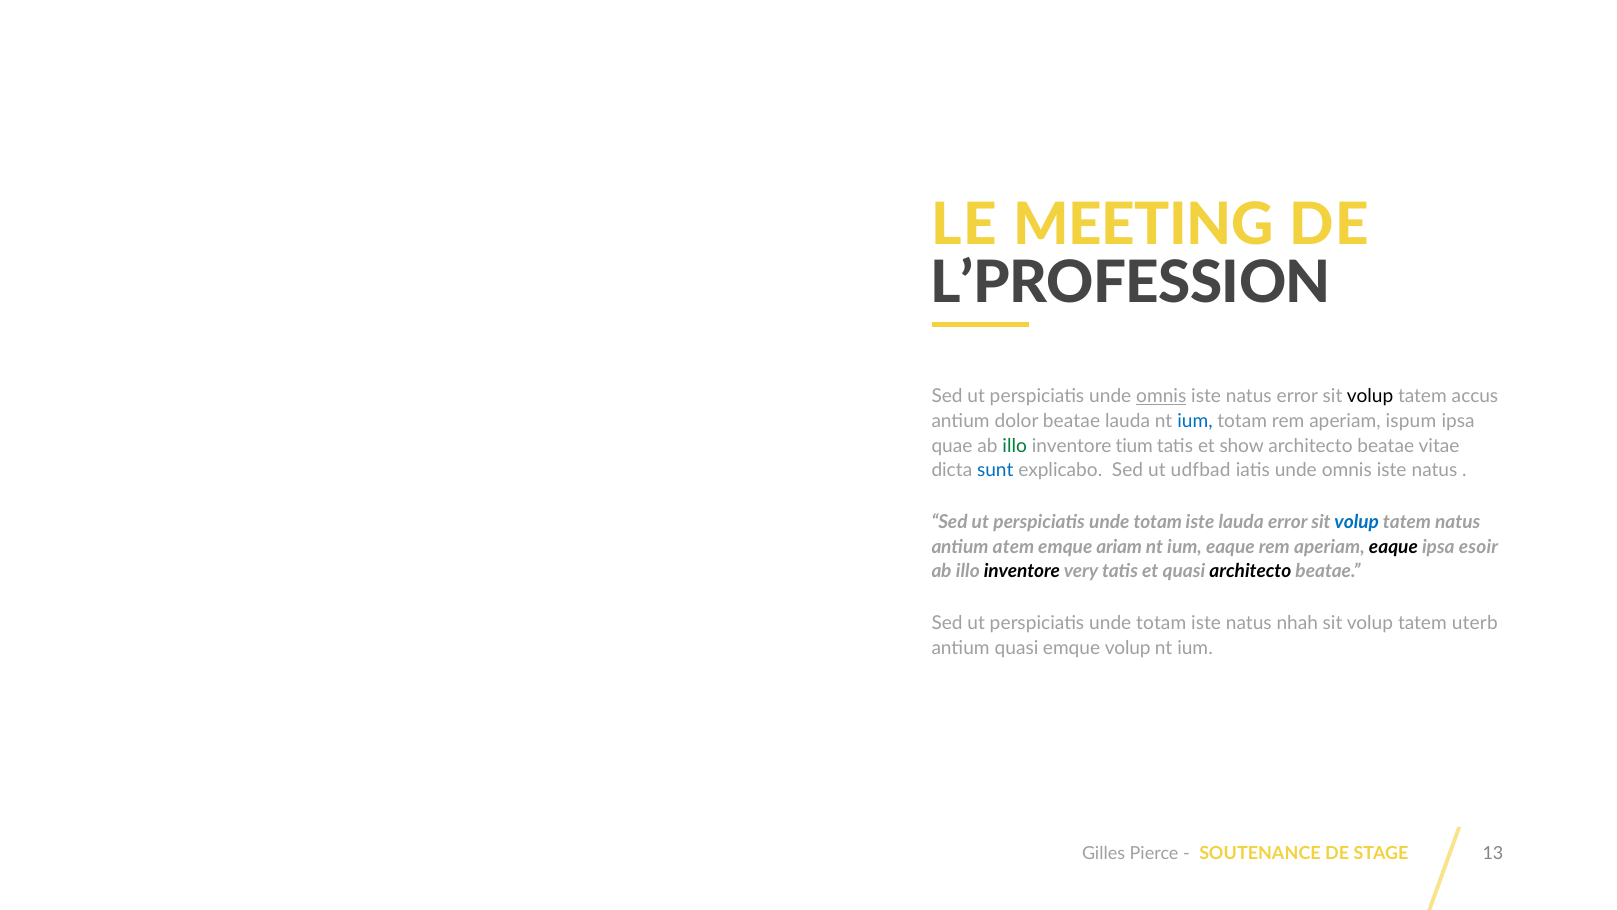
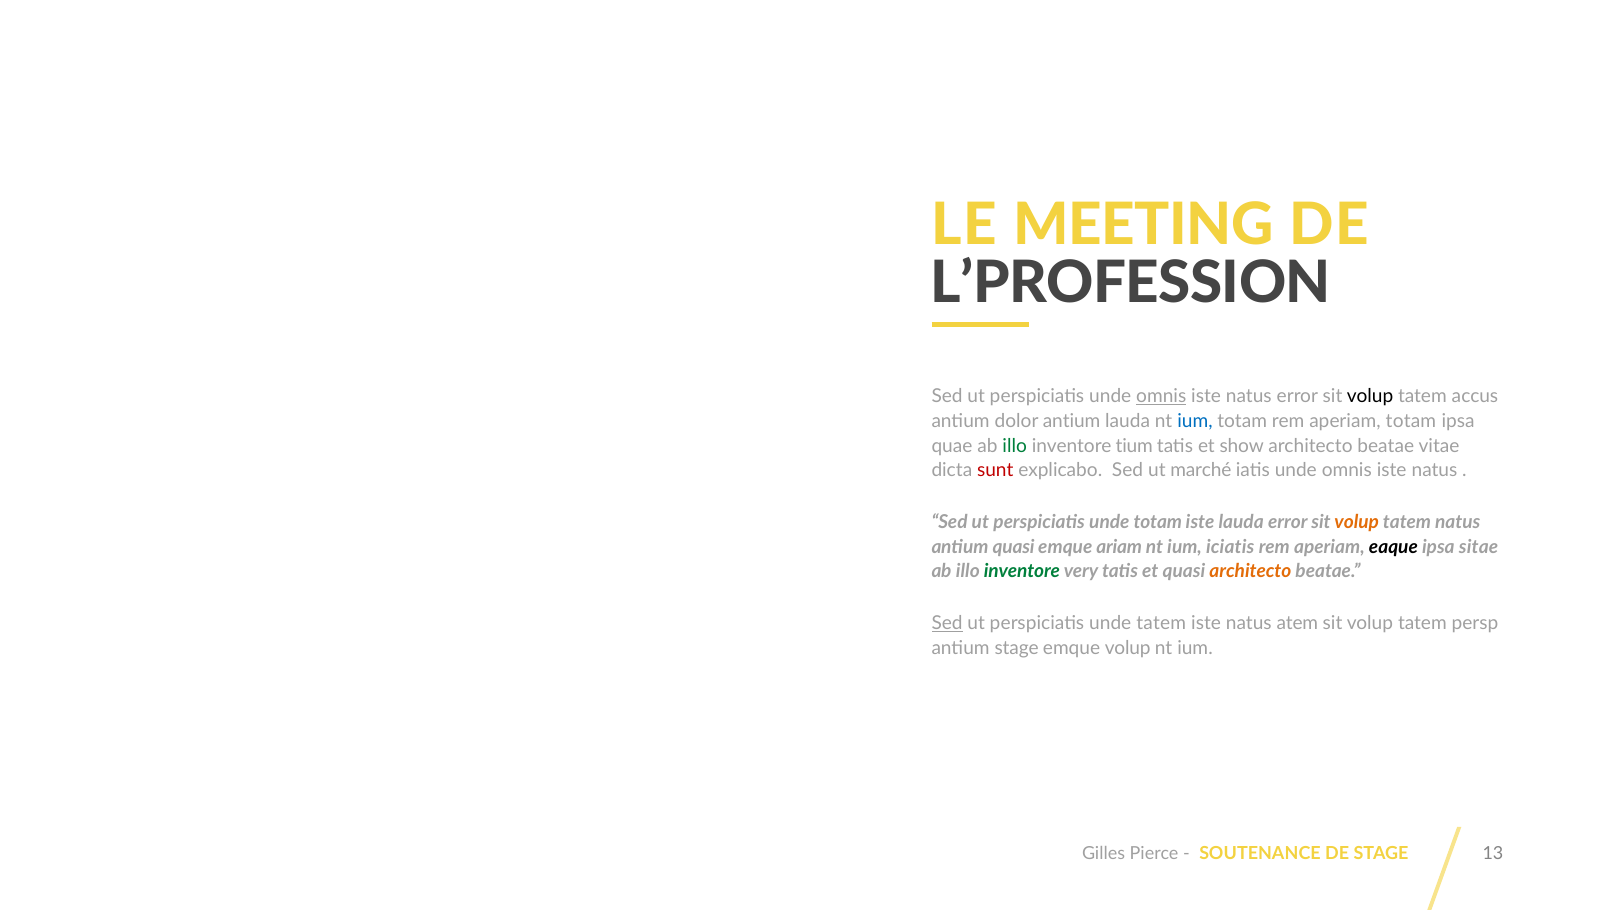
dolor beatae: beatae -> antium (1072, 421)
aperiam ispum: ispum -> totam (1411, 421)
sunt colour: blue -> red (995, 470)
udfbad: udfbad -> marché (1201, 470)
volup colour: blue -> orange (1357, 522)
antium atem: atem -> quasi (1014, 547)
ium eaque: eaque -> iciatis (1230, 547)
esoir: esoir -> sitae (1479, 547)
inventore colour: black -> green (1022, 571)
architecto colour: black -> orange (1250, 571)
Sed underline: none -> present (947, 623)
totam: totam -> tatem (1161, 623)
nhah: nhah -> atem (1297, 623)
uterb: uterb -> persp (1475, 623)
antium quasi: quasi -> stage (1017, 648)
